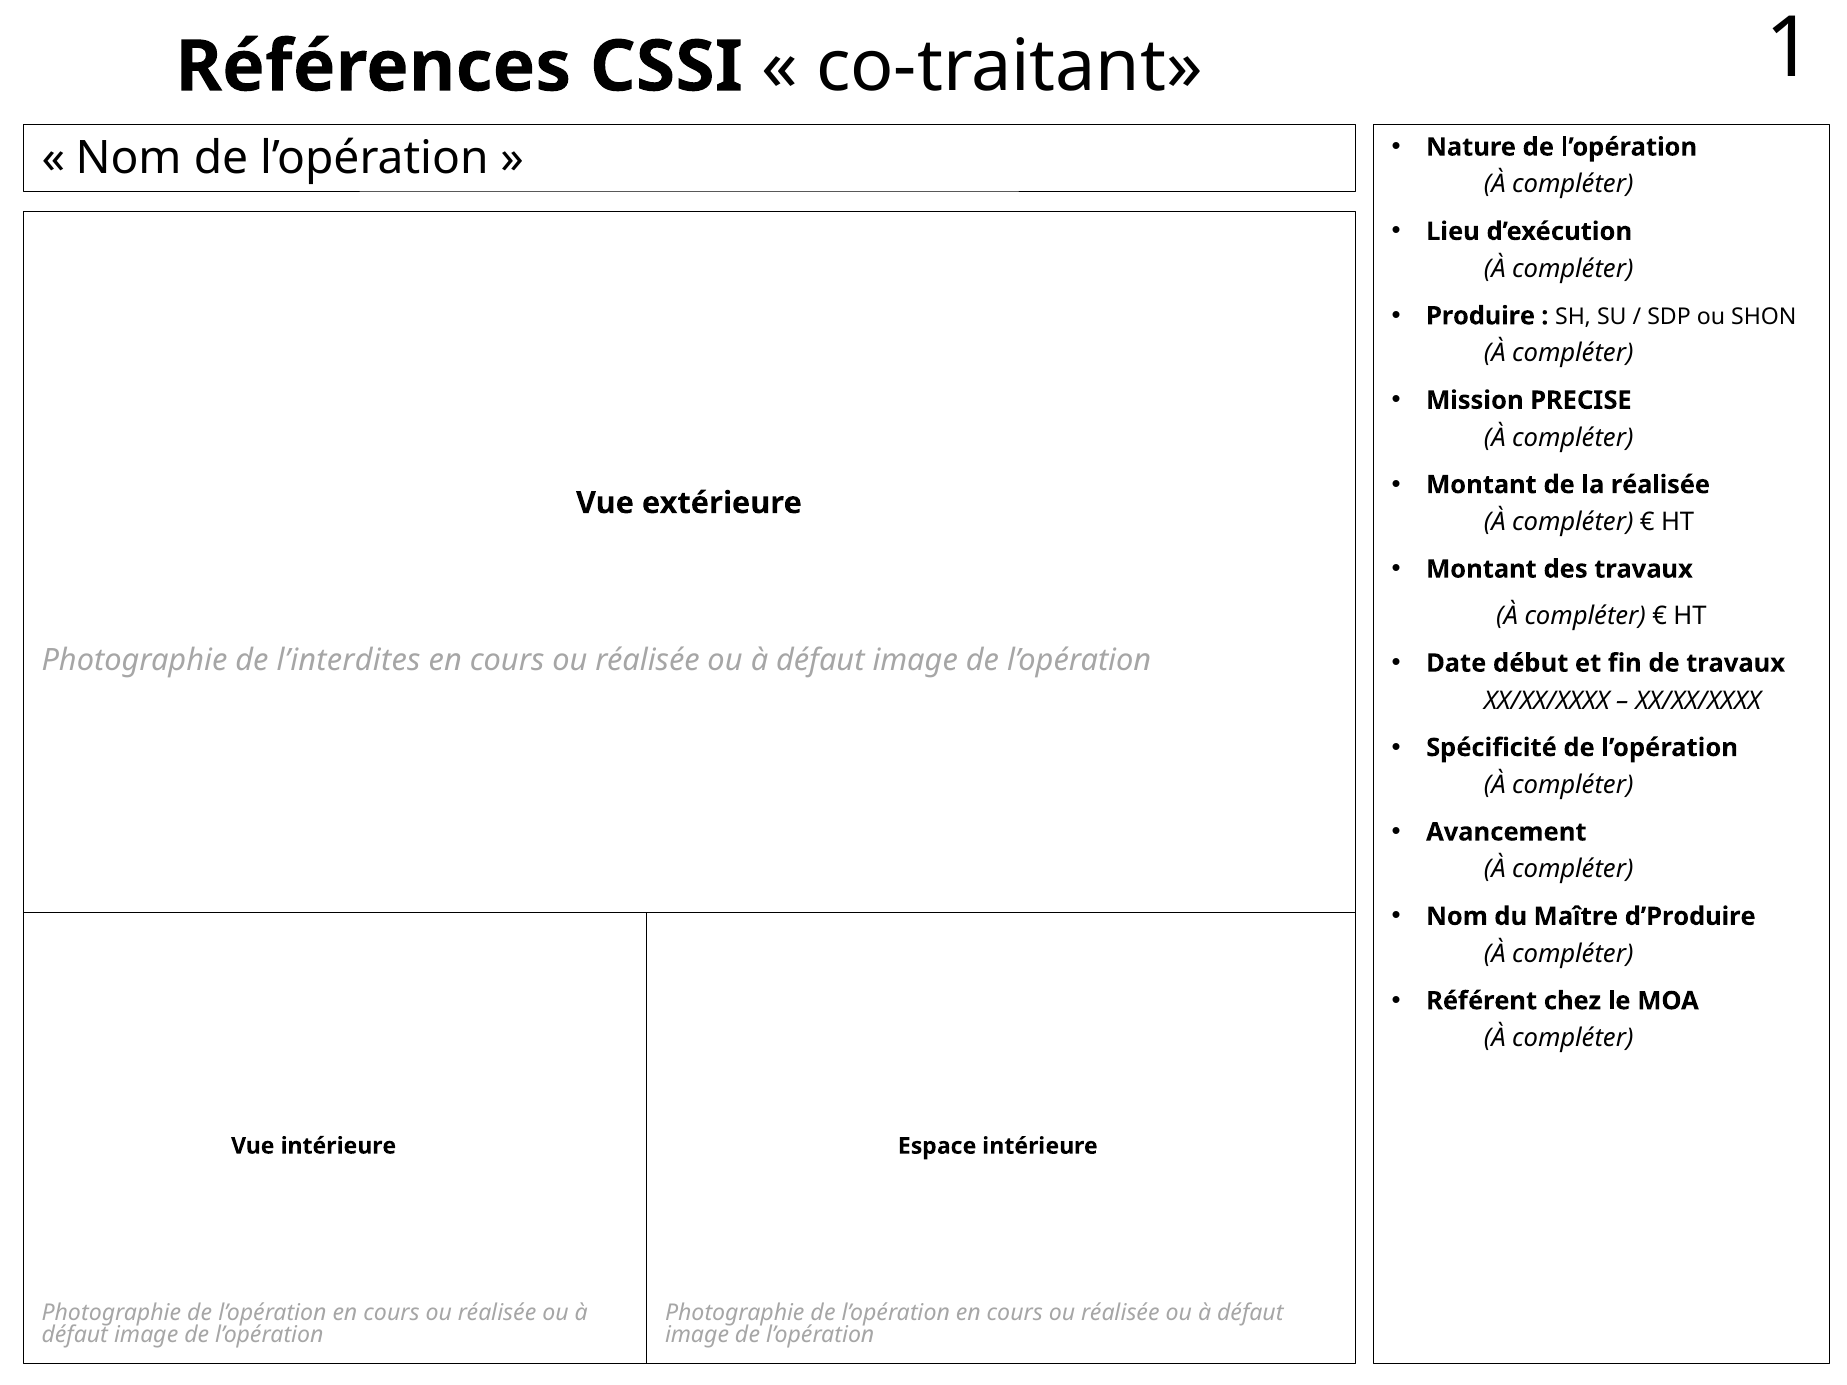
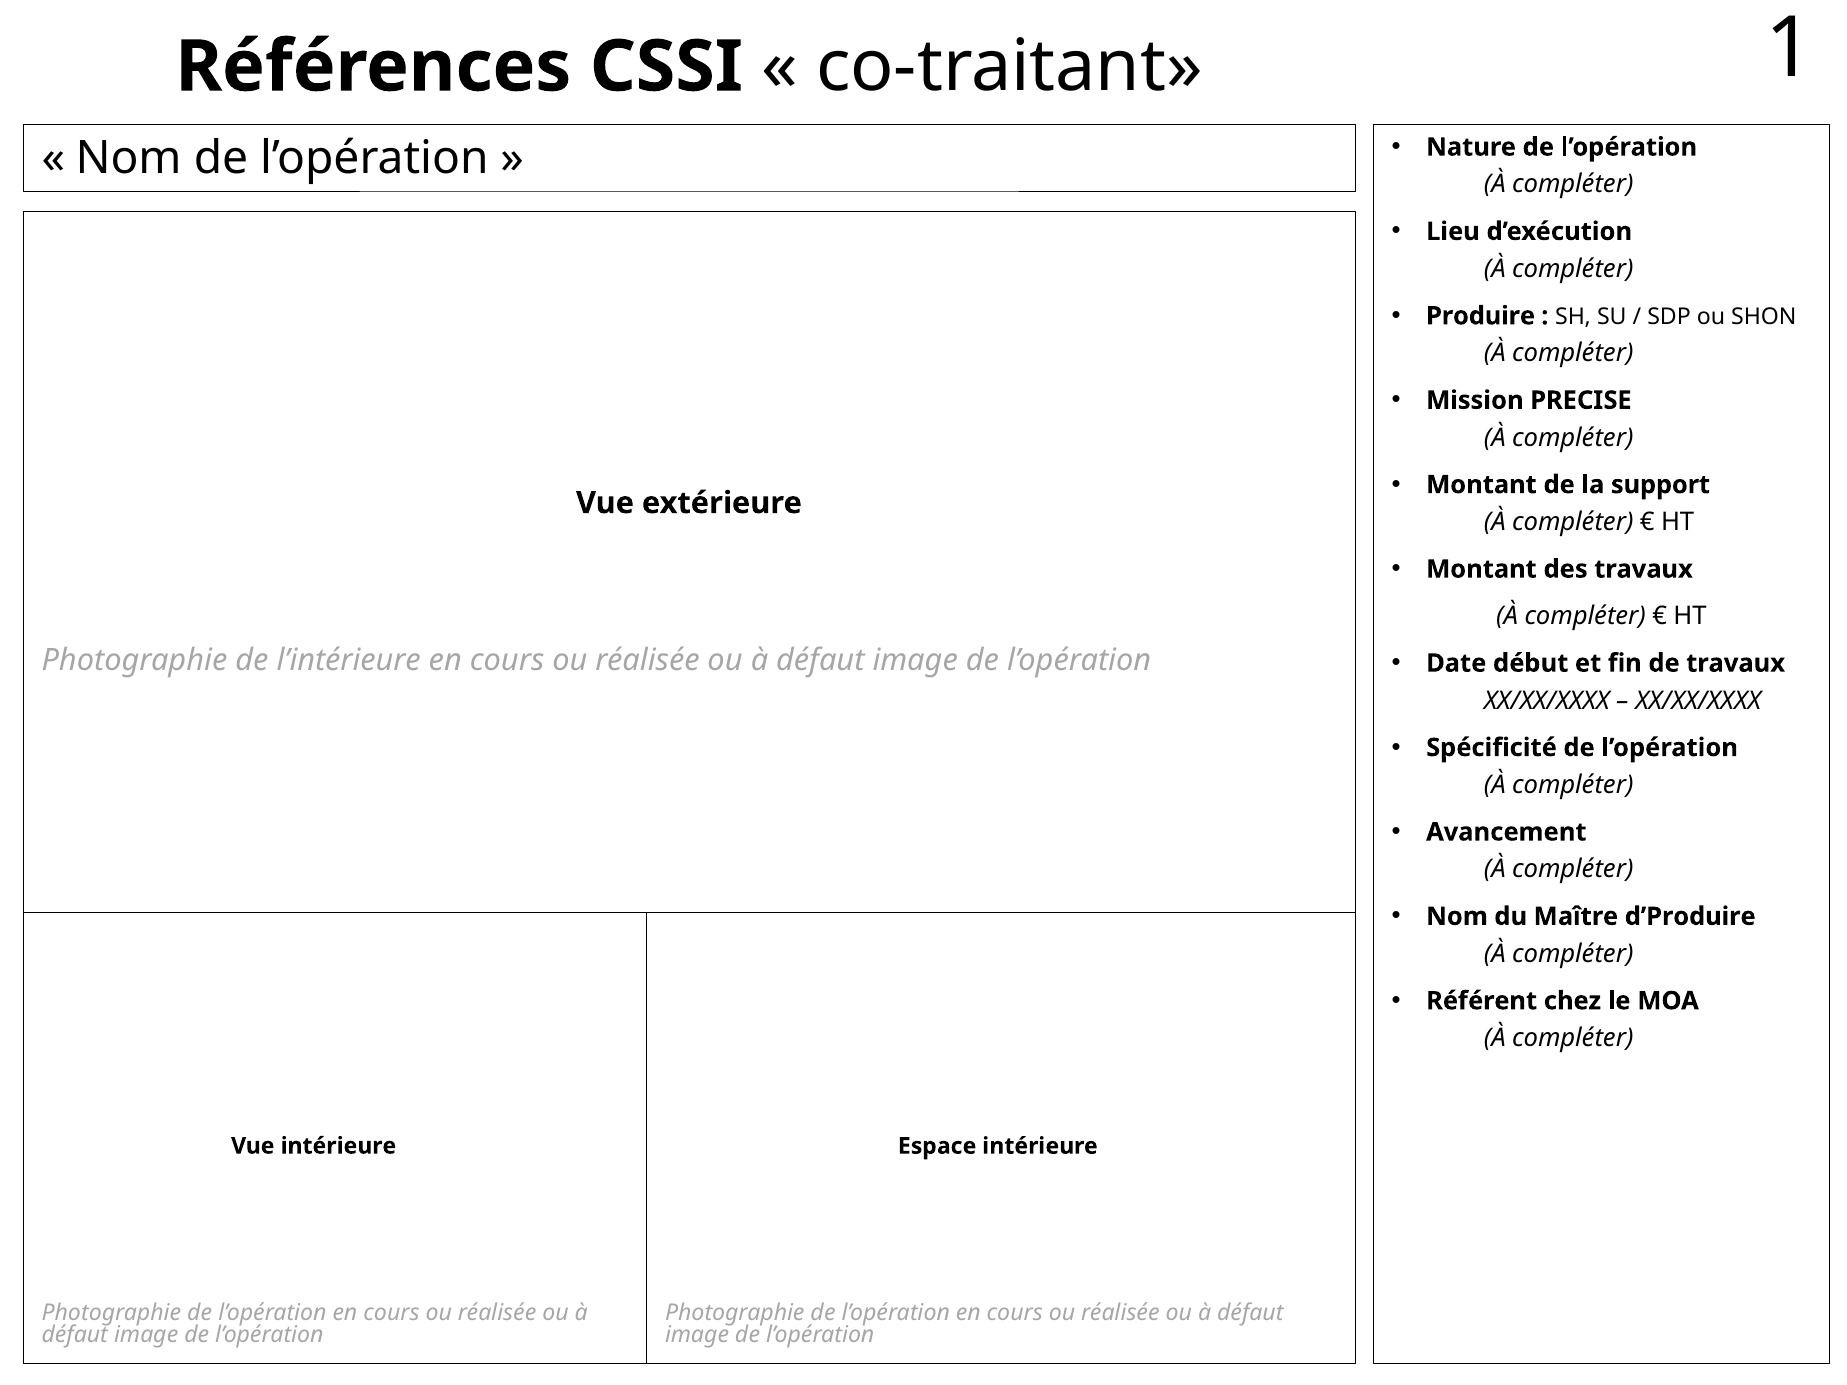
la réalisée: réalisée -> support (1660, 485)
l’interdites: l’interdites -> l’intérieure (349, 661)
